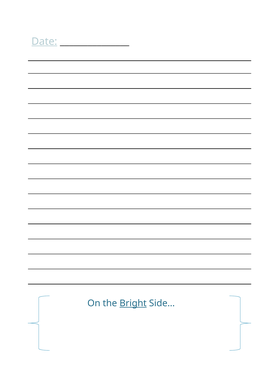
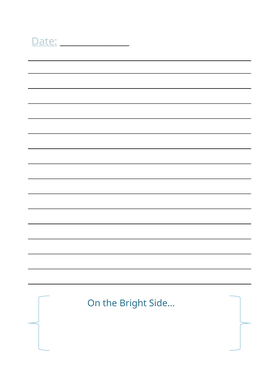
Bright underline: present -> none (133, 304)
